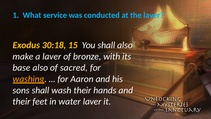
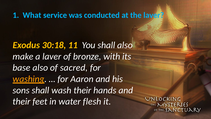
15: 15 -> 11 (73, 45)
water laver: laver -> flesh (92, 101)
